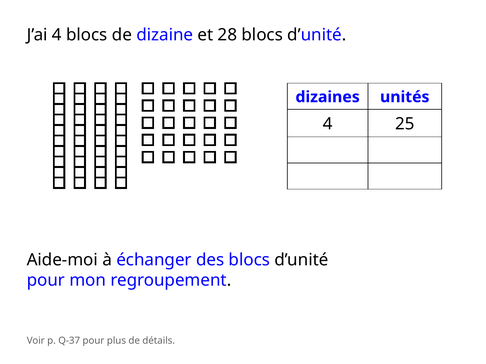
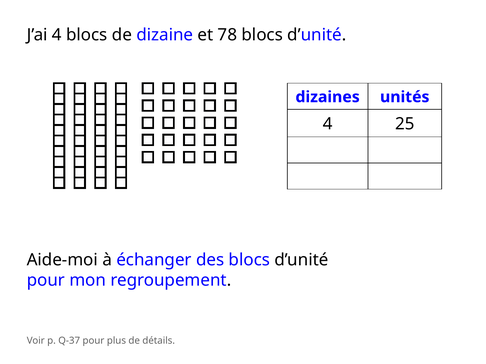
28: 28 -> 78 (227, 35)
